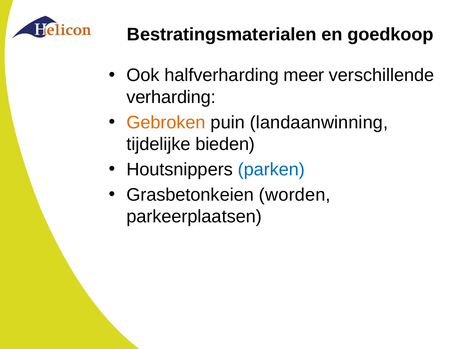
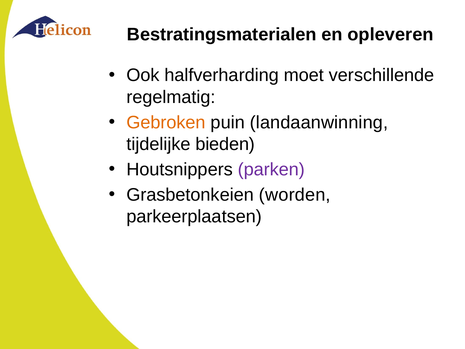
goedkoop: goedkoop -> opleveren (391, 35)
meer: meer -> moet (304, 75)
verharding: verharding -> regelmatig (171, 97)
parken colour: blue -> purple (271, 169)
